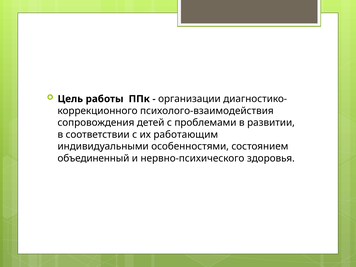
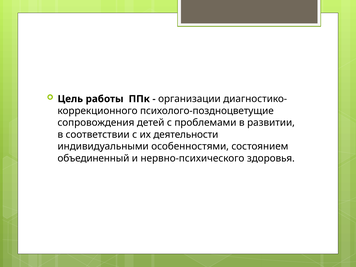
психолого-взаимодействия: психолого-взаимодействия -> психолого-поздноцветущие (207, 111)
работающим: работающим -> деятельности (186, 135)
